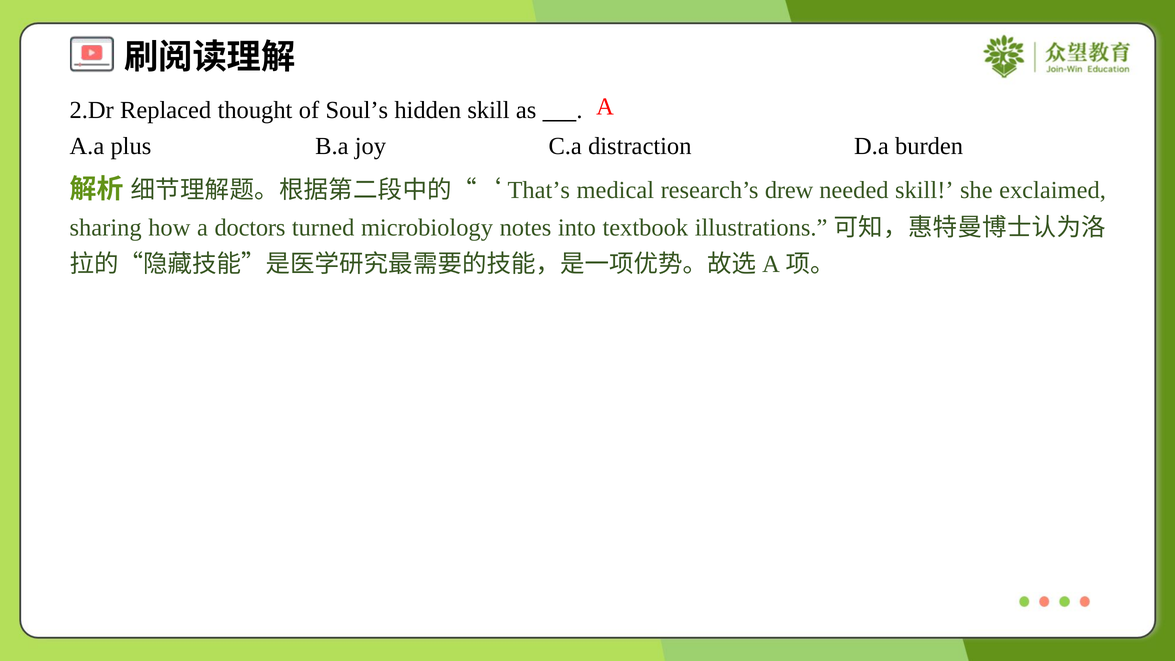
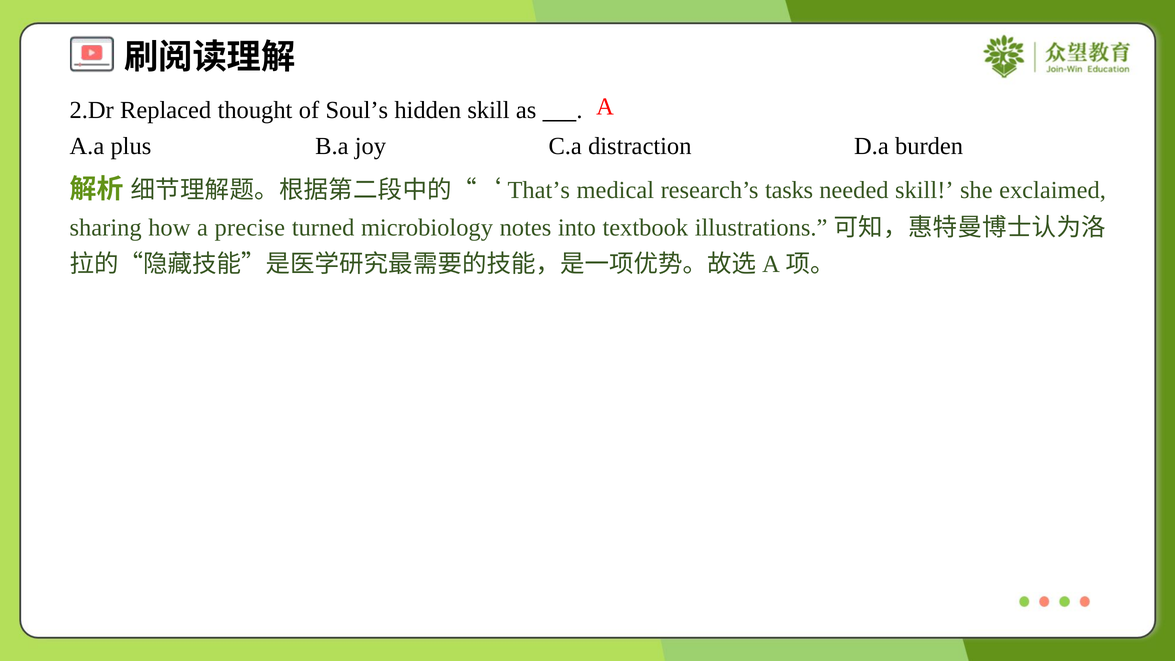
drew: drew -> tasks (789, 190)
doctors: doctors -> precise (250, 228)
